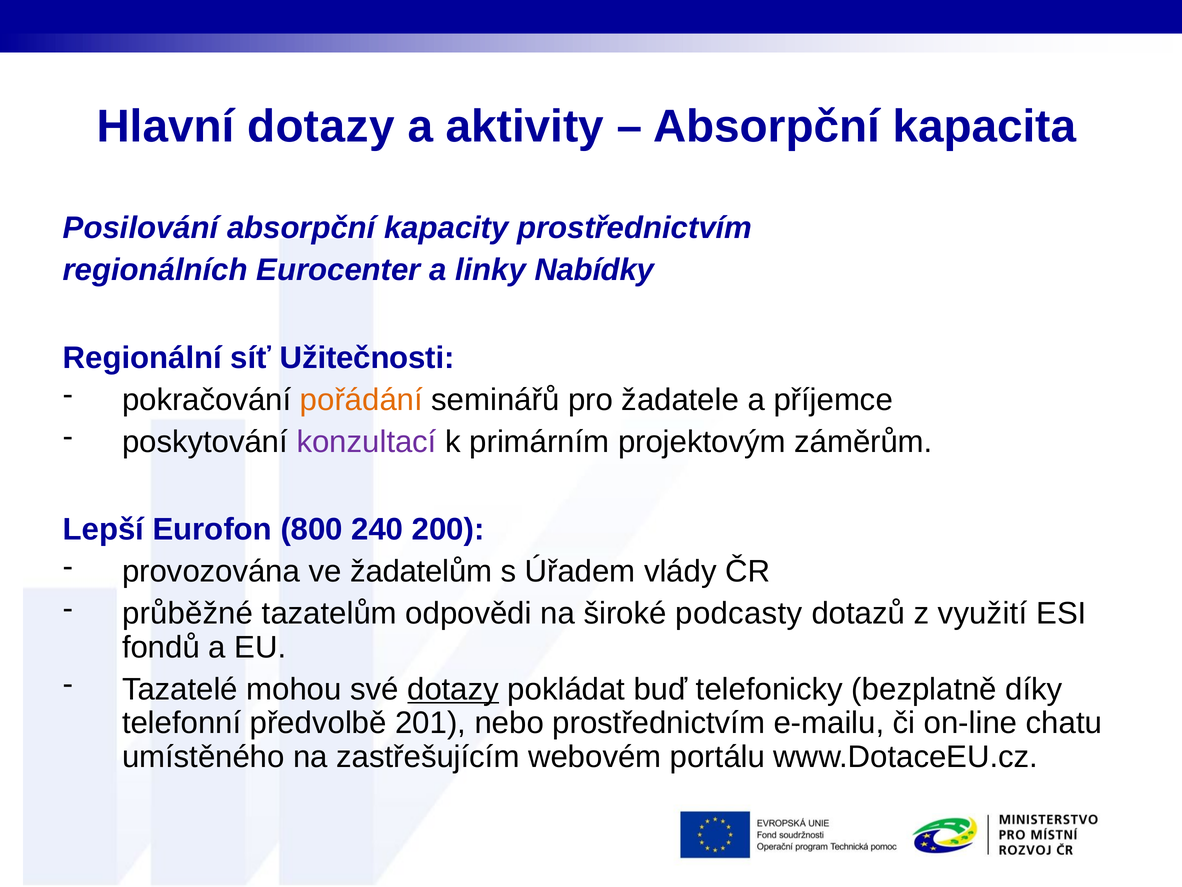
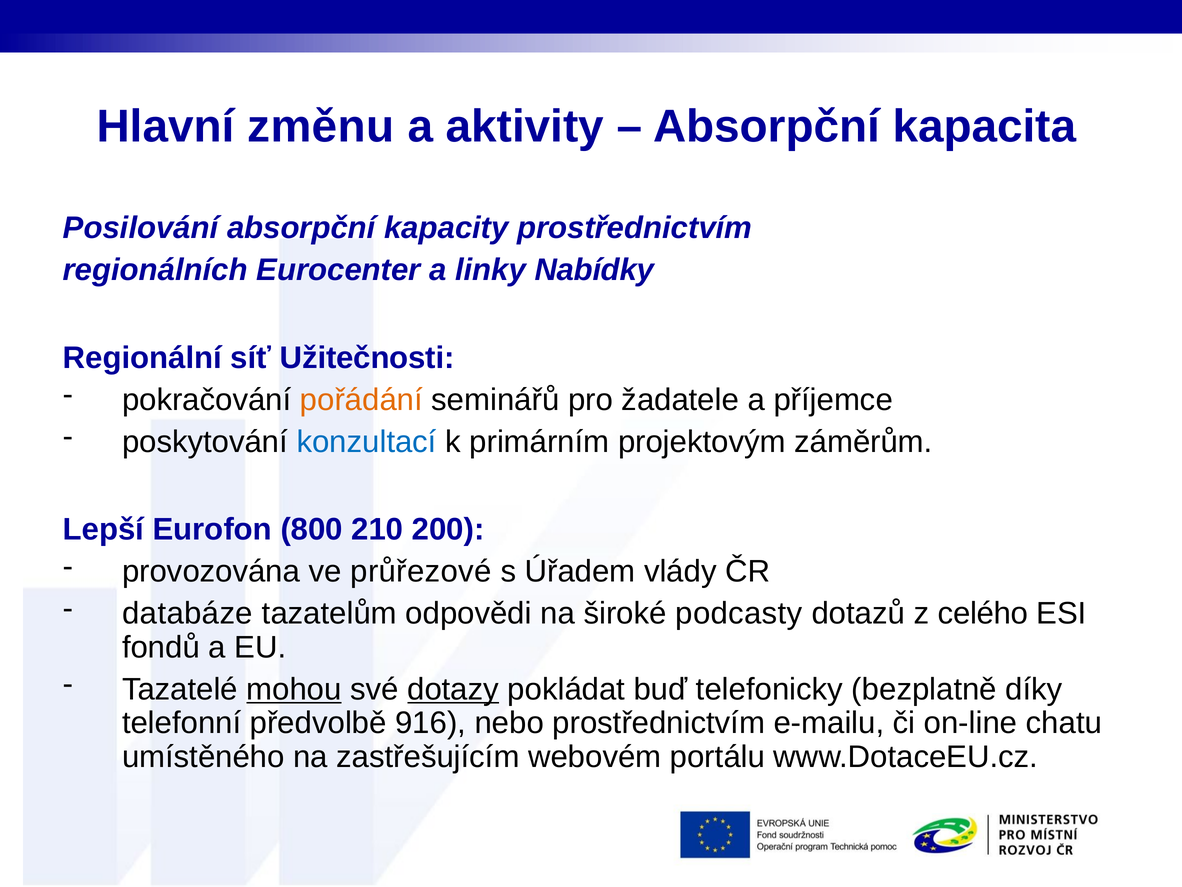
Hlavní dotazy: dotazy -> změnu (321, 126)
konzultací colour: purple -> blue (367, 442)
240: 240 -> 210 (377, 529)
žadatelům: žadatelům -> průřezové (421, 571)
průběžné: průběžné -> databáze (188, 613)
využití: využití -> celého (983, 613)
mohou underline: none -> present (294, 689)
201: 201 -> 916 (431, 723)
